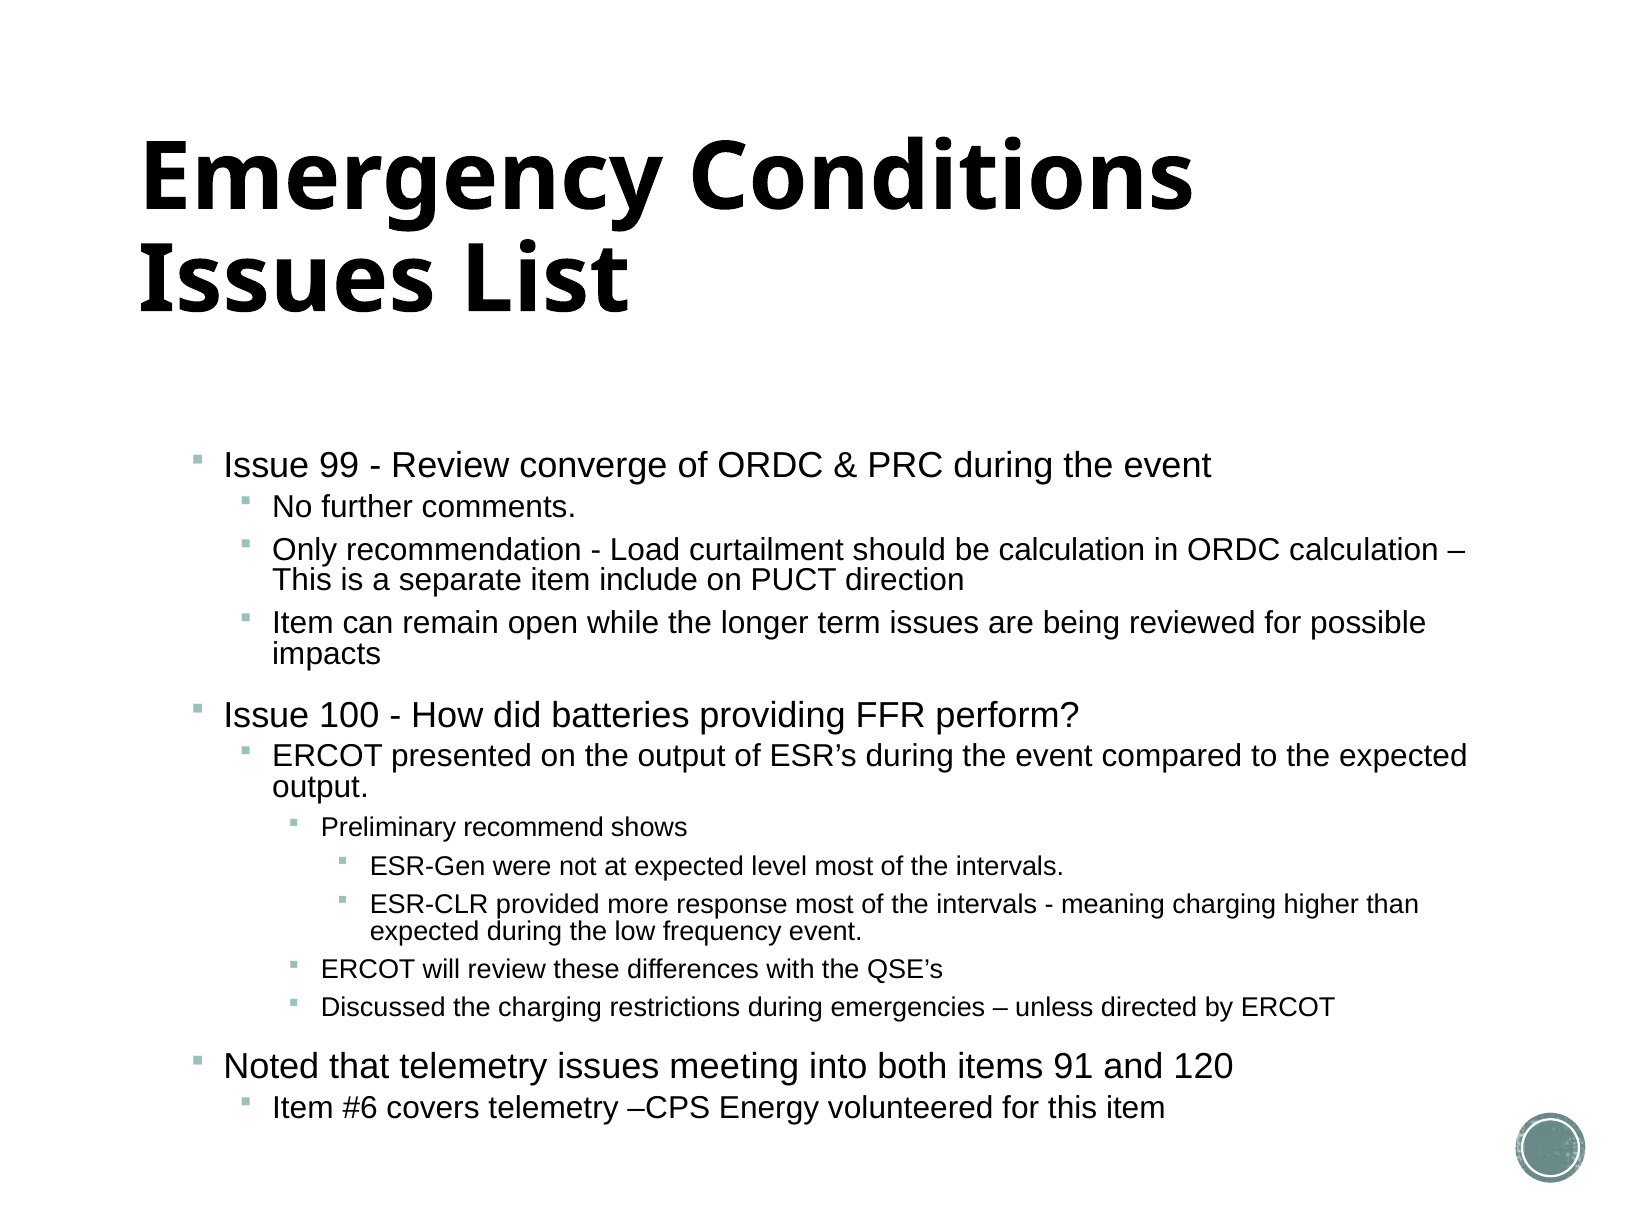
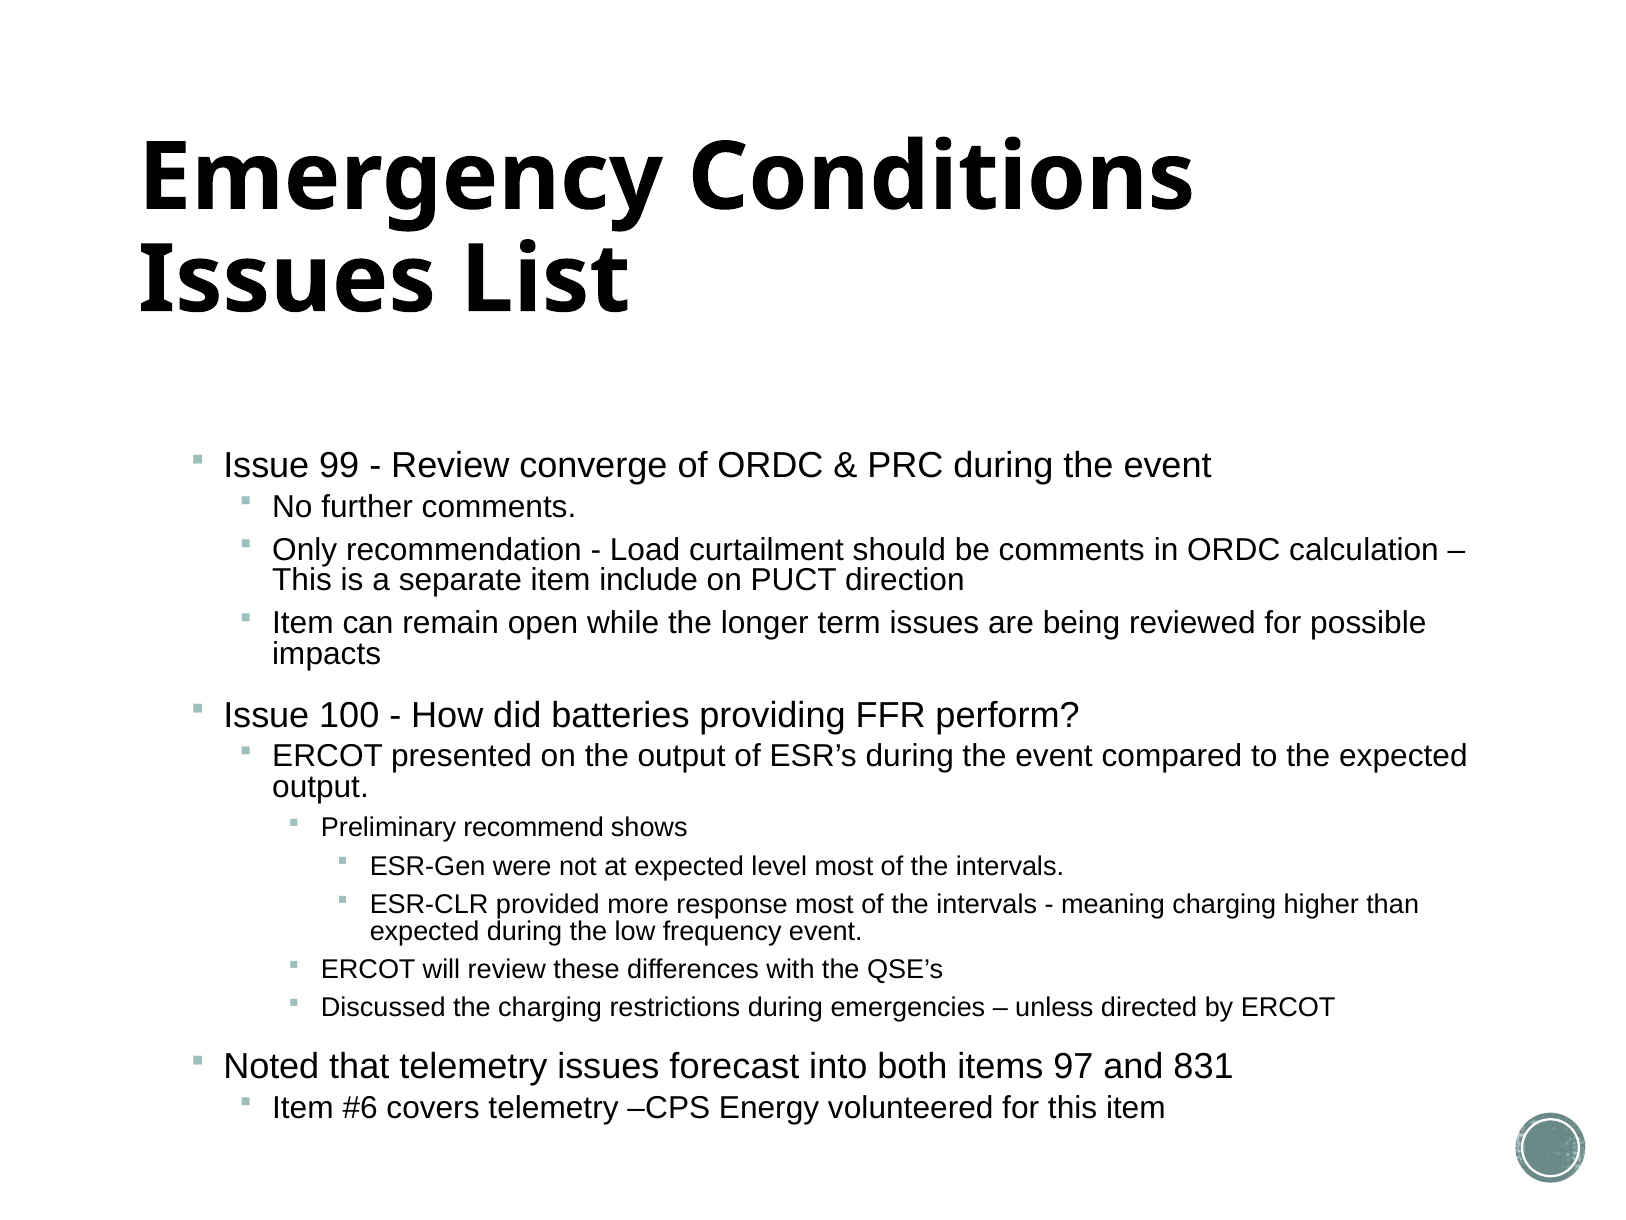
be calculation: calculation -> comments (1072, 550)
meeting: meeting -> forecast (734, 1066)
91: 91 -> 97 (1073, 1066)
120: 120 -> 831 (1204, 1066)
